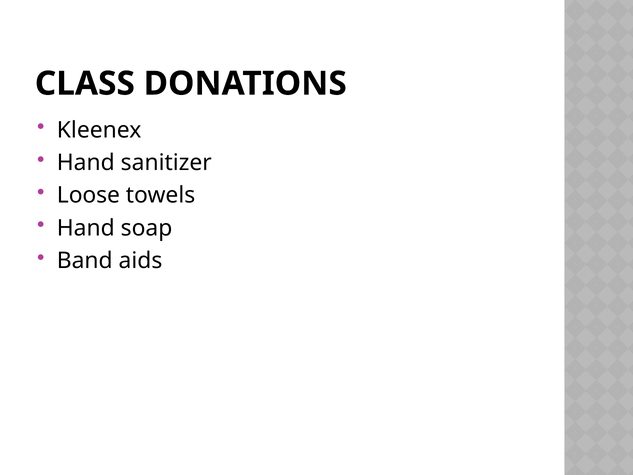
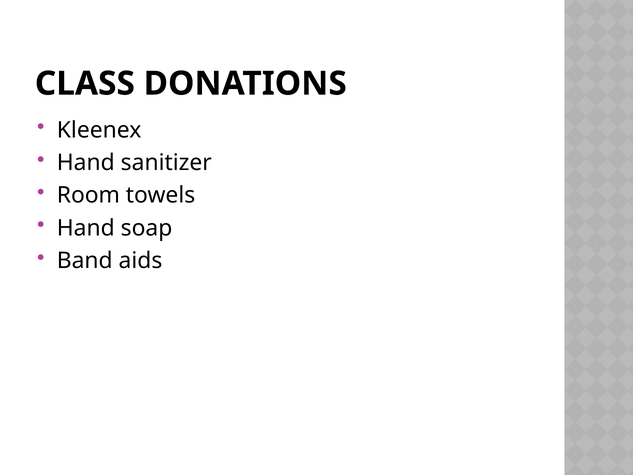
Loose: Loose -> Room (88, 195)
